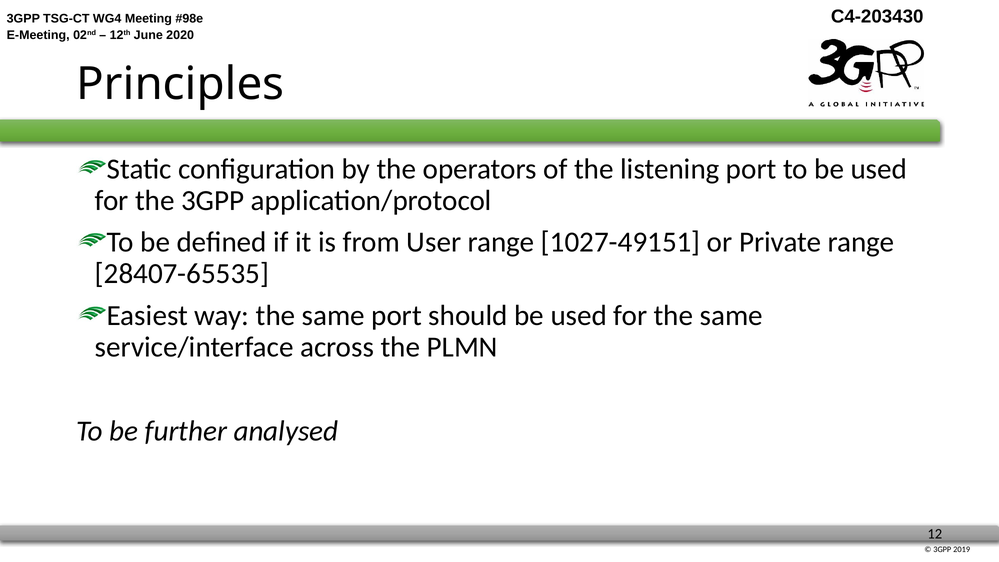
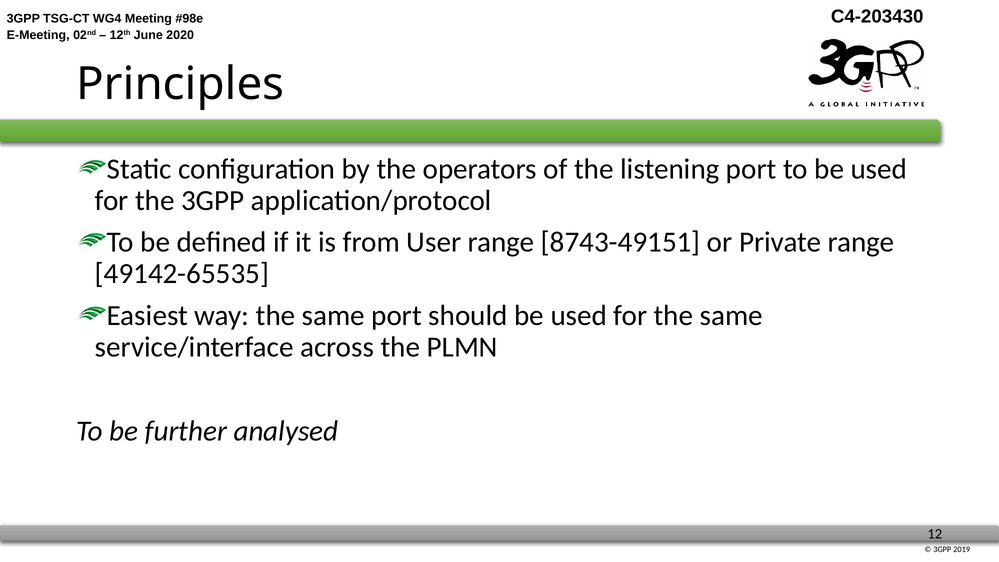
1027-49151: 1027-49151 -> 8743-49151 (621, 242)
28407-65535: 28407-65535 -> 49142-65535 (182, 274)
